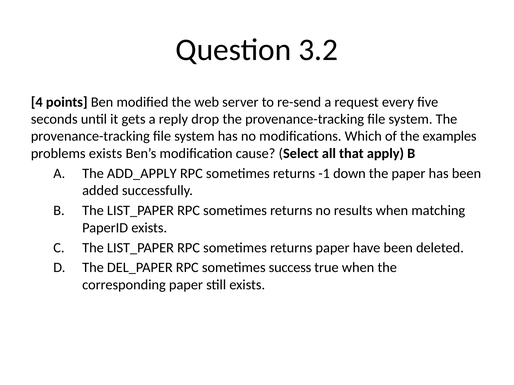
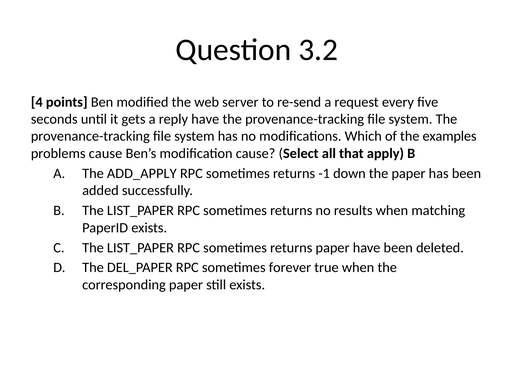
reply drop: drop -> have (205, 119)
problems exists: exists -> cause (105, 154)
success: success -> forever (290, 268)
